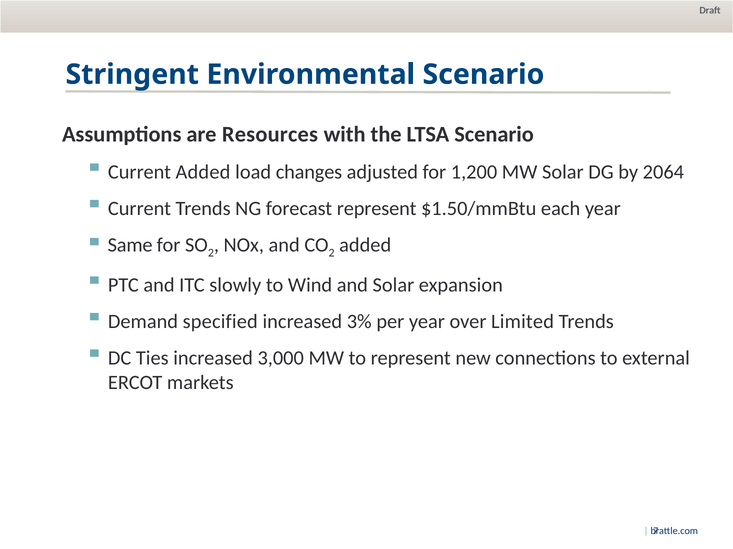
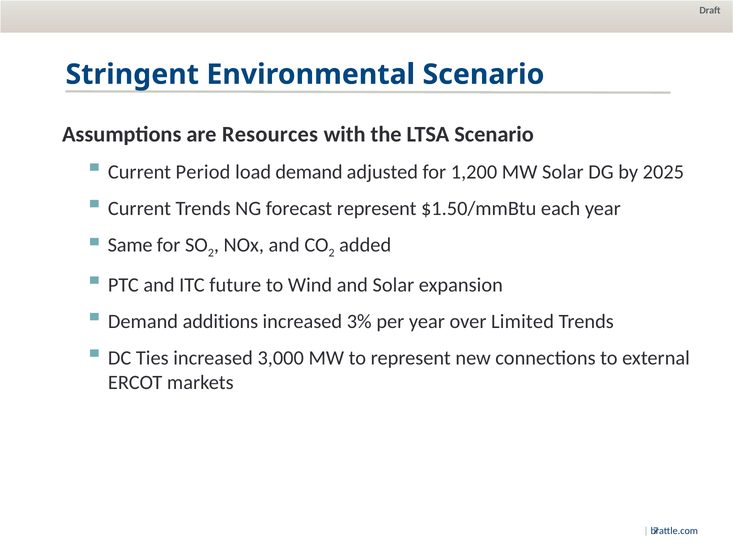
Current Added: Added -> Period (203, 172)
load changes: changes -> demand (309, 172)
2064: 2064 -> 2025 (663, 172)
slowly: slowly -> future (235, 285)
specified: specified -> additions (220, 322)
